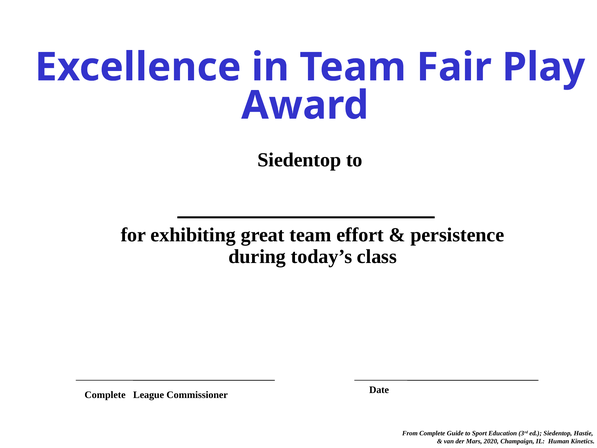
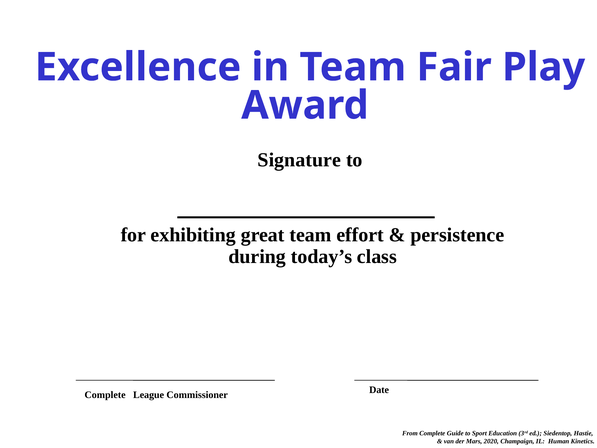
Siedentop: Siedentop -> Signature (299, 160)
